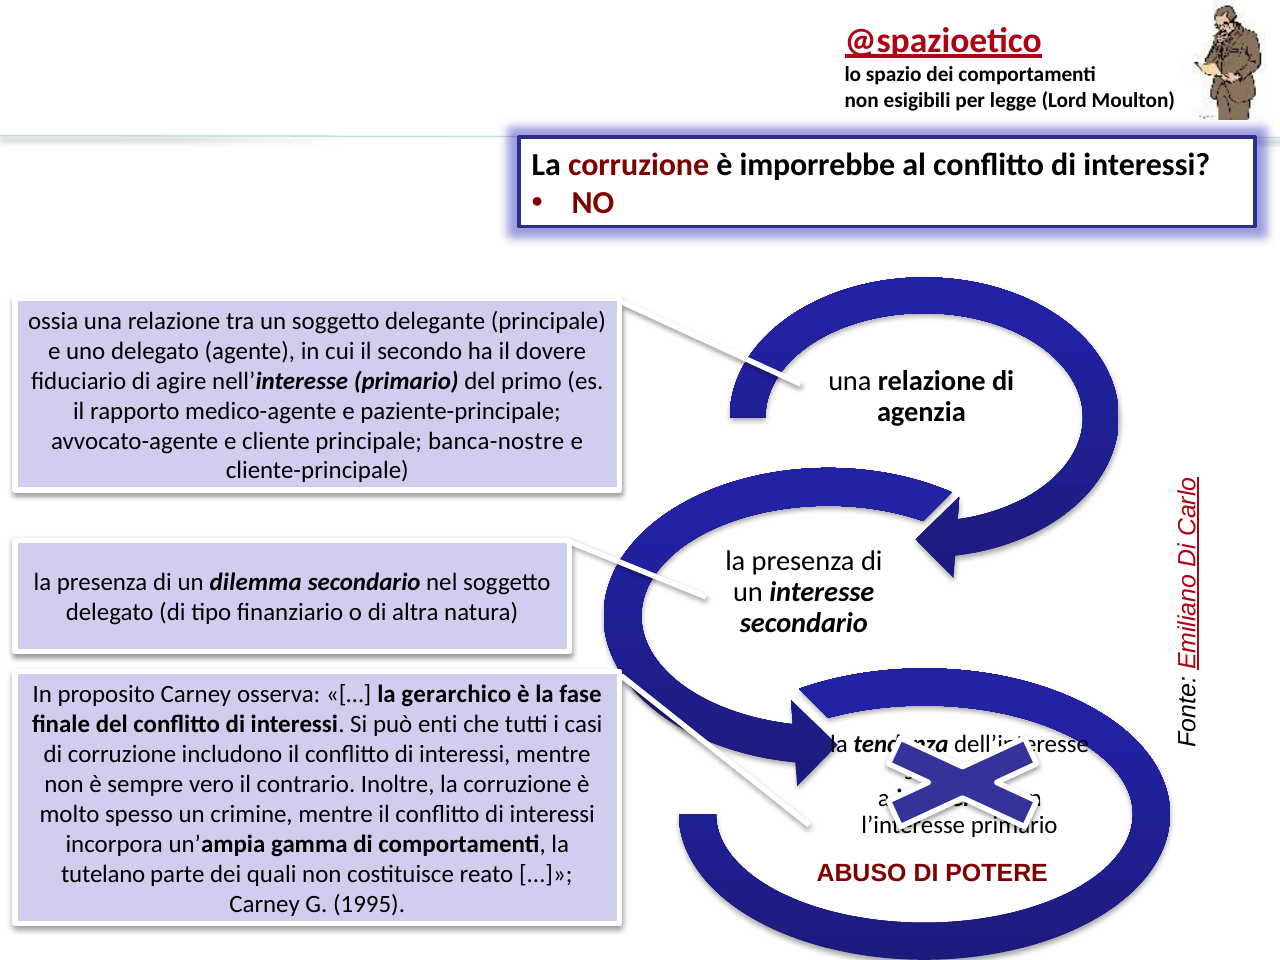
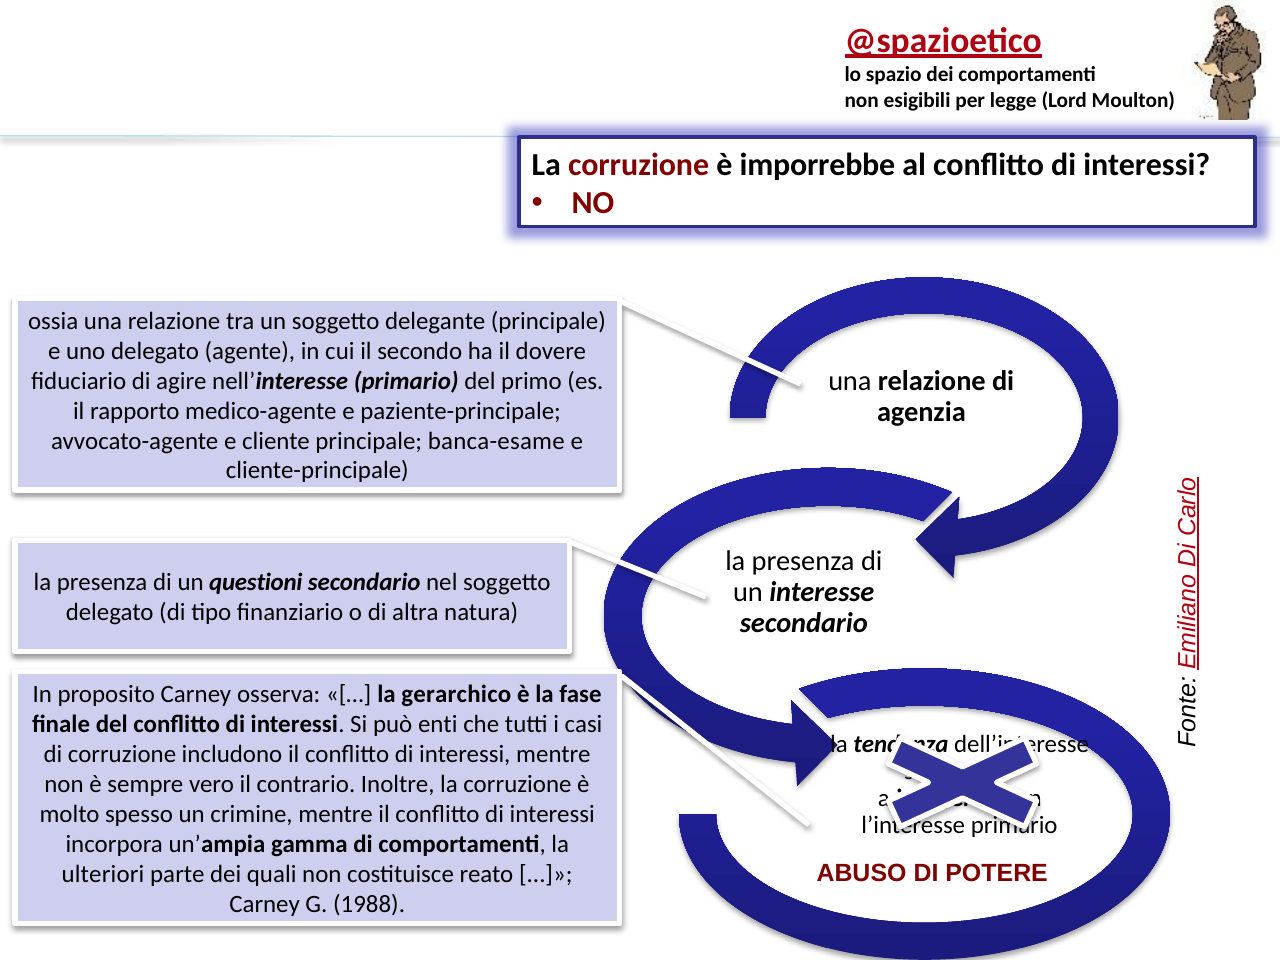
banca-nostre: banca-nostre -> banca-esame (496, 441)
dilemma: dilemma -> questioni (256, 583)
tutelano: tutelano -> ulteriori (103, 874)
1995: 1995 -> 1988 (369, 904)
